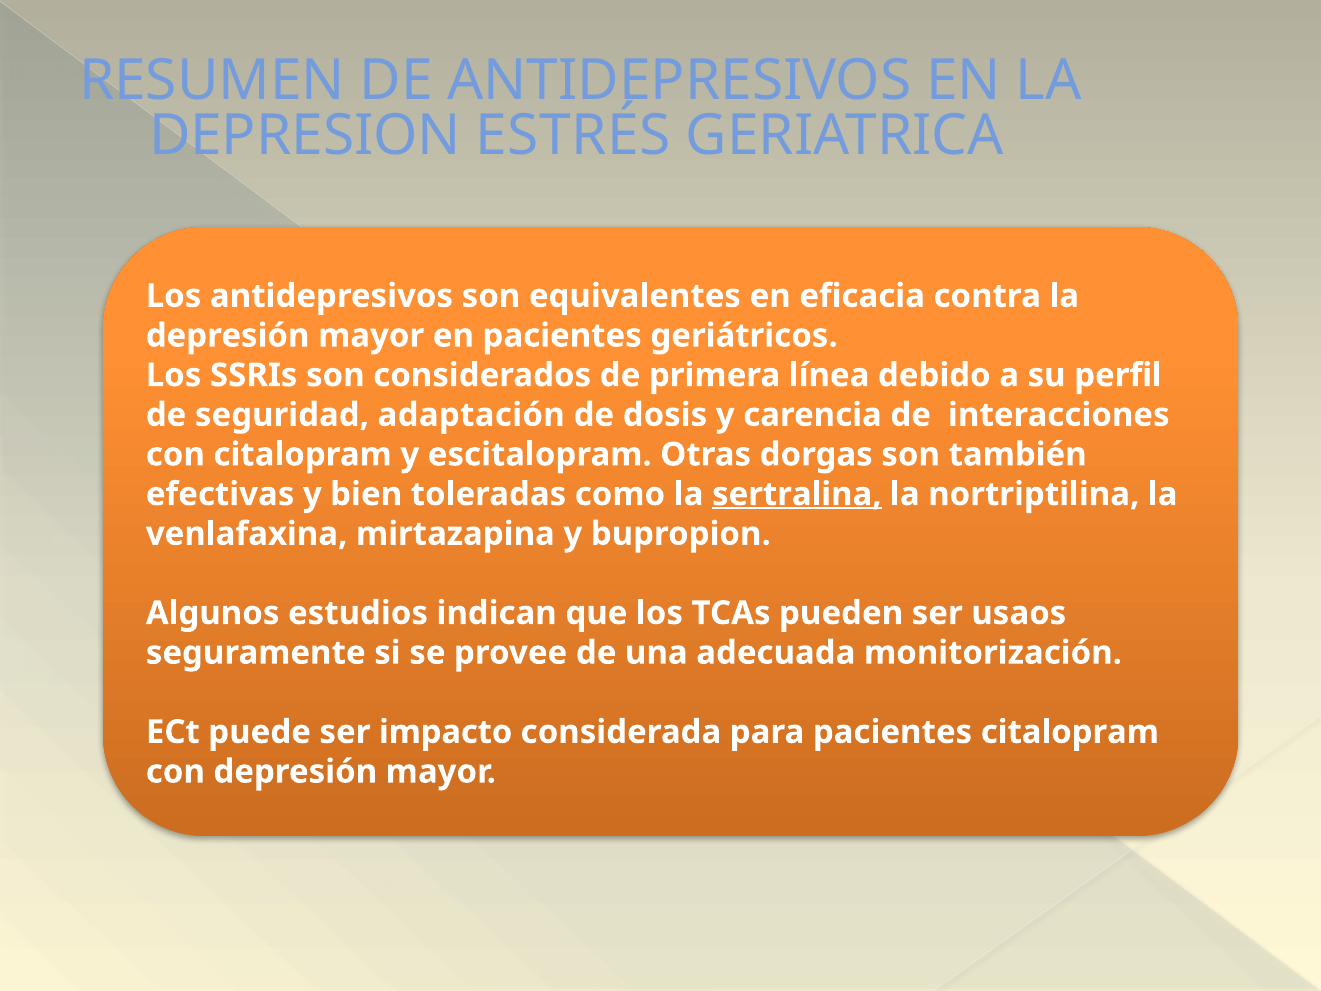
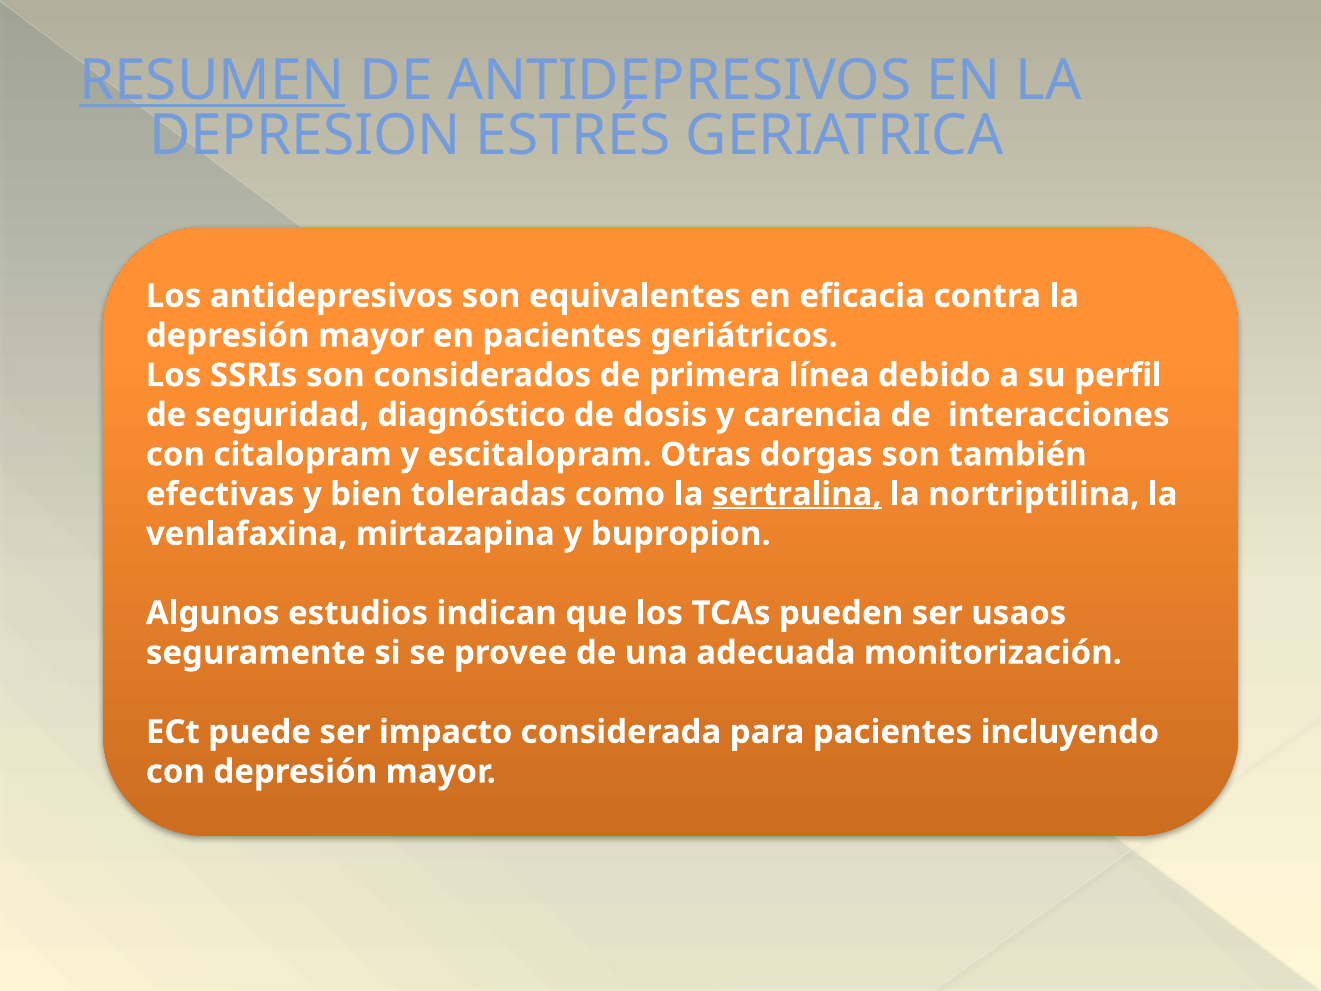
RESUMEN underline: none -> present (212, 81)
adaptación: adaptación -> diagnóstico (471, 415)
pacientes citalopram: citalopram -> incluyendo (1070, 732)
